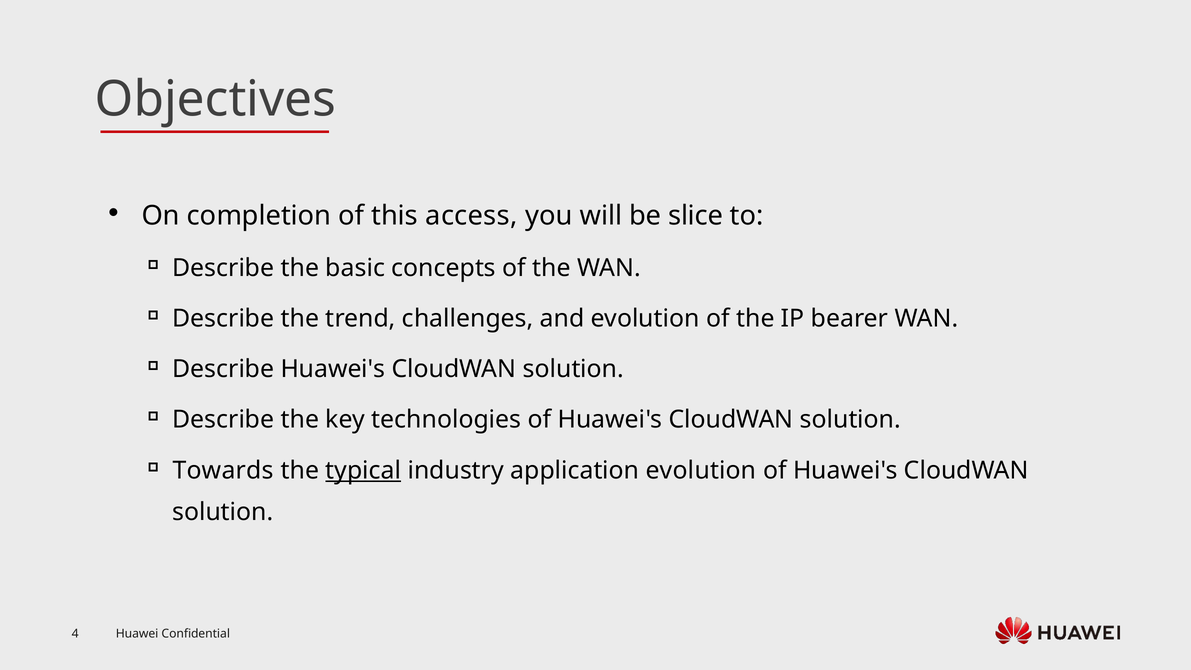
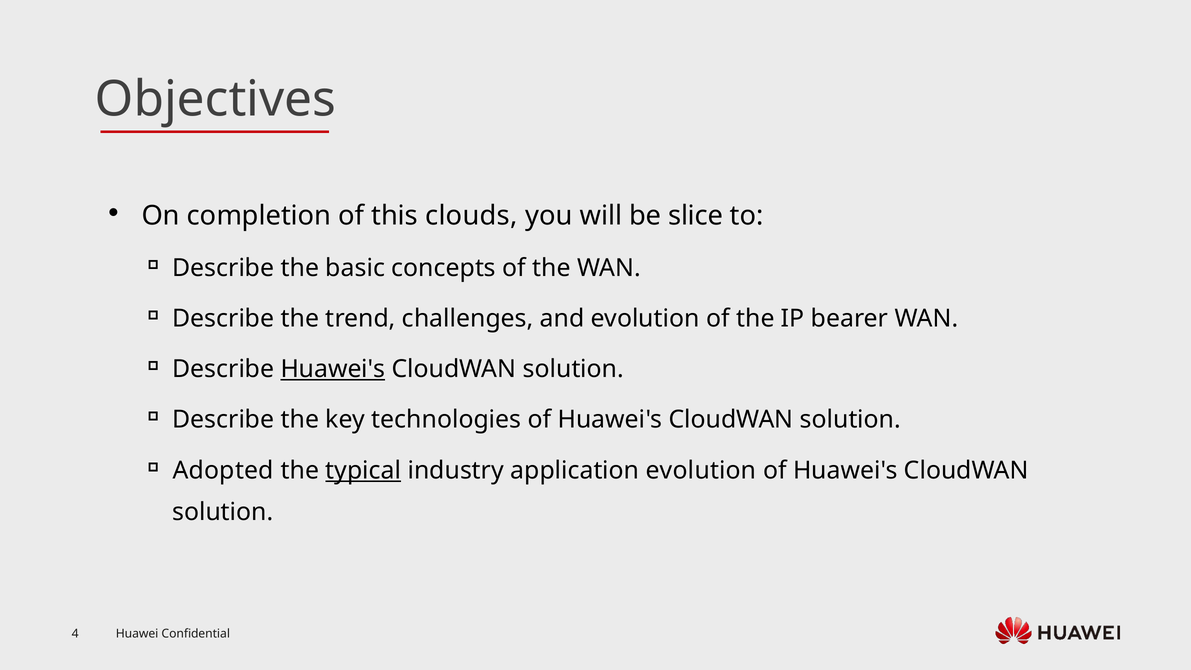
access: access -> clouds (471, 216)
Huawei's underline: none -> present (333, 369)
Towards: Towards -> Adopted (223, 470)
